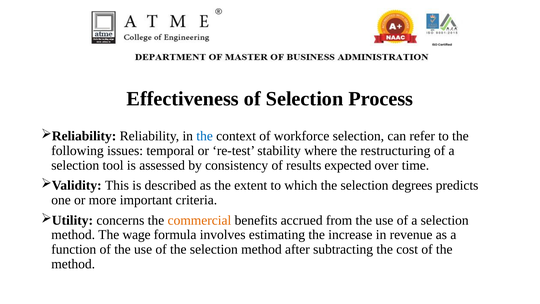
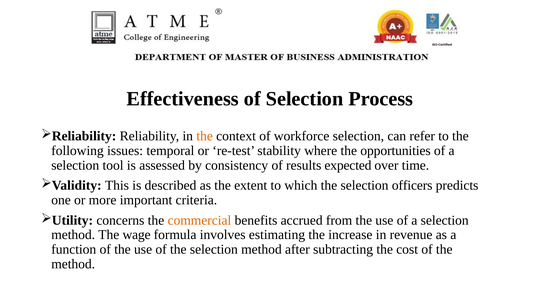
the colour: blue -> orange (205, 136)
restructuring: restructuring -> opportunities (396, 151)
degrees: degrees -> officers (412, 185)
